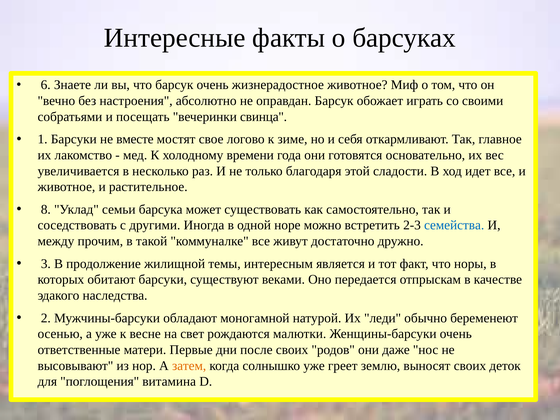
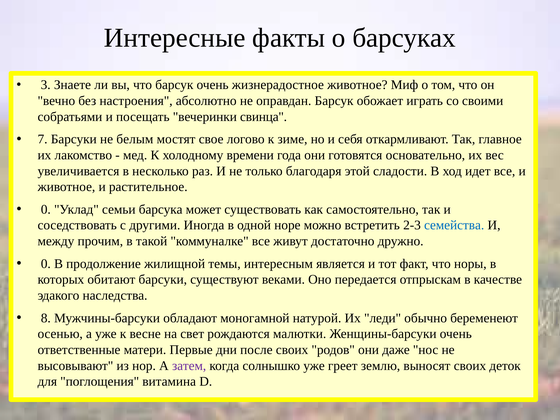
6: 6 -> 3 (46, 85)
1: 1 -> 7 (43, 139)
вместе: вместе -> белым (135, 139)
8: 8 -> 0 (46, 209)
3: 3 -> 0 (46, 264)
2: 2 -> 8 (46, 318)
затем colour: orange -> purple (189, 366)
